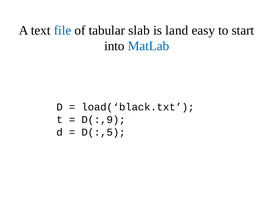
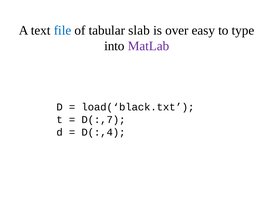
land: land -> over (177, 30)
start: start -> type (243, 30)
MatLab colour: blue -> purple (149, 46)
D(:,9: D(:,9 -> D(:,7 (103, 120)
D(:,5: D(:,5 -> D(:,4 (103, 132)
